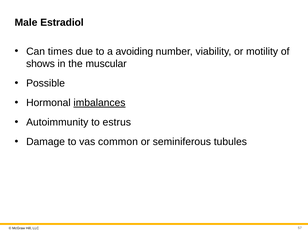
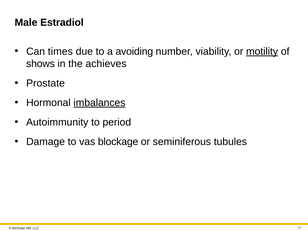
motility underline: none -> present (262, 51)
muscular: muscular -> achieves (106, 64)
Possible: Possible -> Prostate (46, 83)
estrus: estrus -> period (117, 122)
common: common -> blockage (118, 142)
